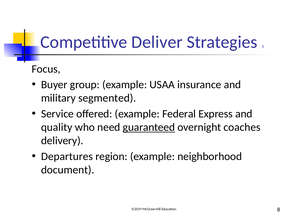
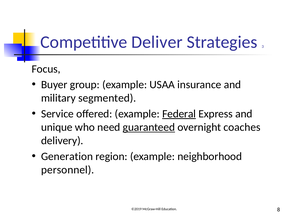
Federal underline: none -> present (179, 114)
quality: quality -> unique (57, 128)
Departures: Departures -> Generation (67, 157)
document: document -> personnel (68, 170)
